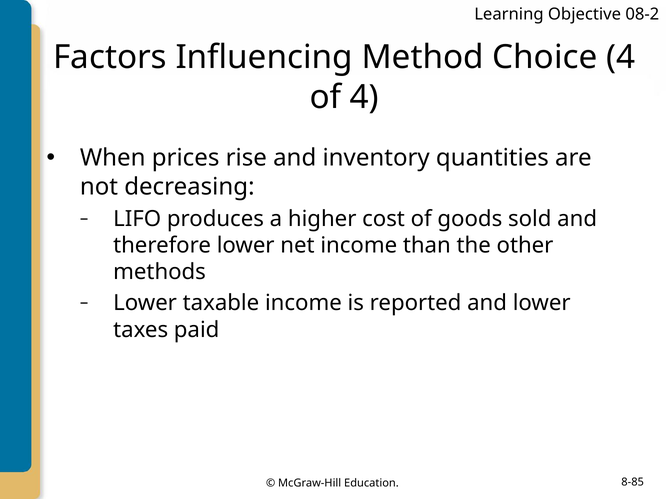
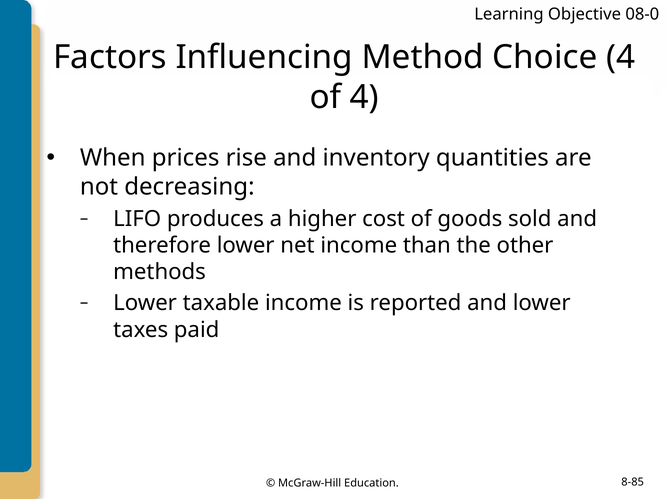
08-2: 08-2 -> 08-0 (642, 14)
